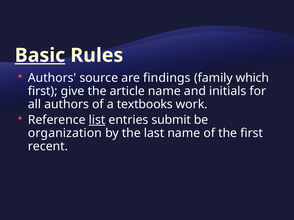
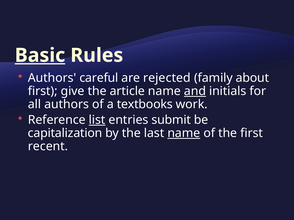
source: source -> careful (99, 78)
findings: findings -> rejected (167, 78)
which: which -> about (252, 78)
and underline: none -> present (195, 91)
organization: organization -> capitalization (65, 133)
name underline: none -> present (184, 133)
